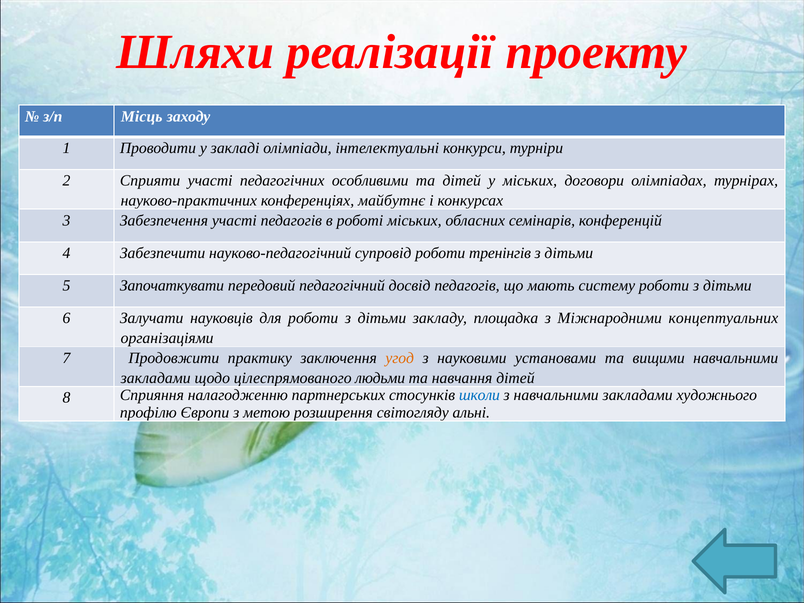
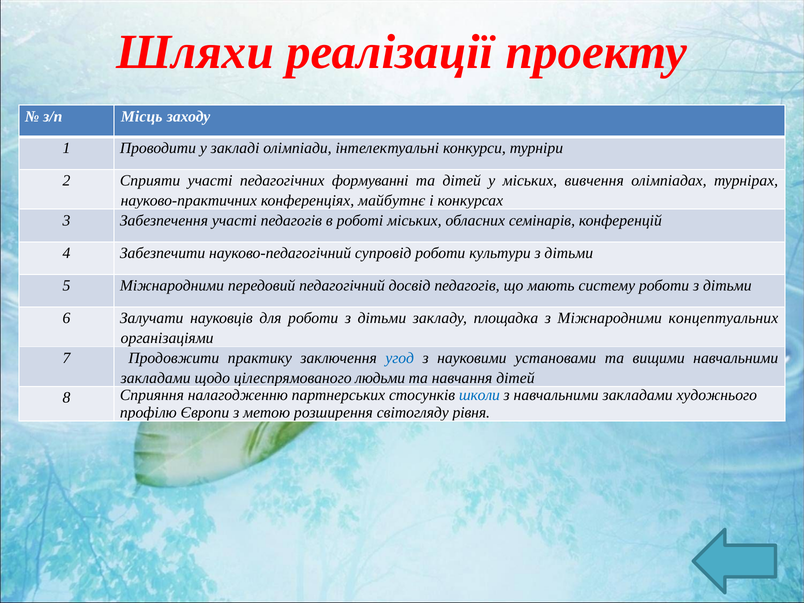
особливими: особливими -> формуванні (370, 181)
договори: договори -> вивчення (594, 181)
тренінгів: тренінгів -> культури (500, 253)
5 Започаткувати: Започаткувати -> Міжнародними (172, 286)
угод colour: orange -> blue (400, 358)
альні: альні -> рівня (471, 413)
